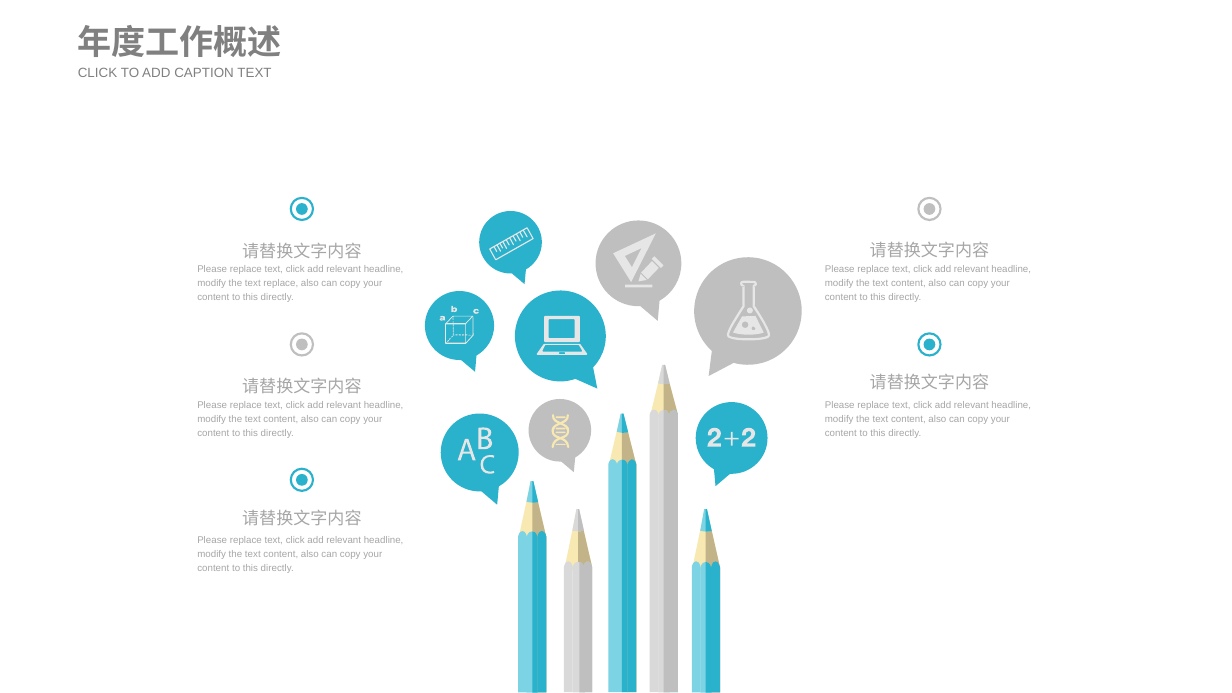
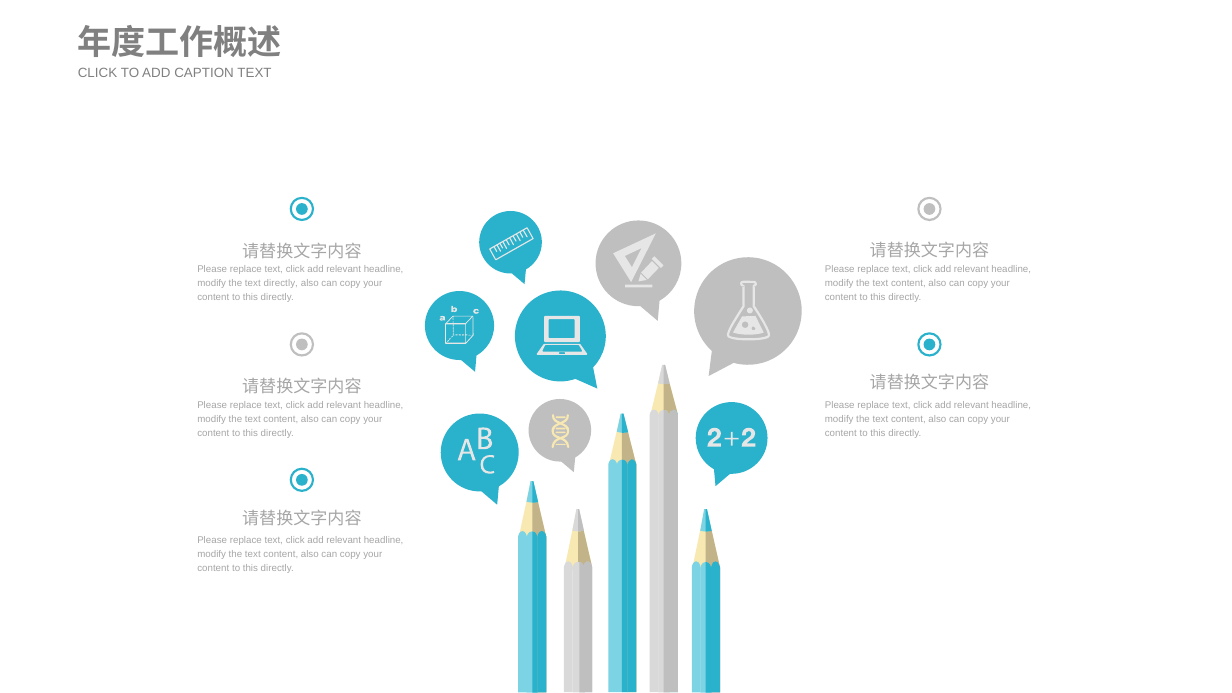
text replace: replace -> directly (281, 283)
